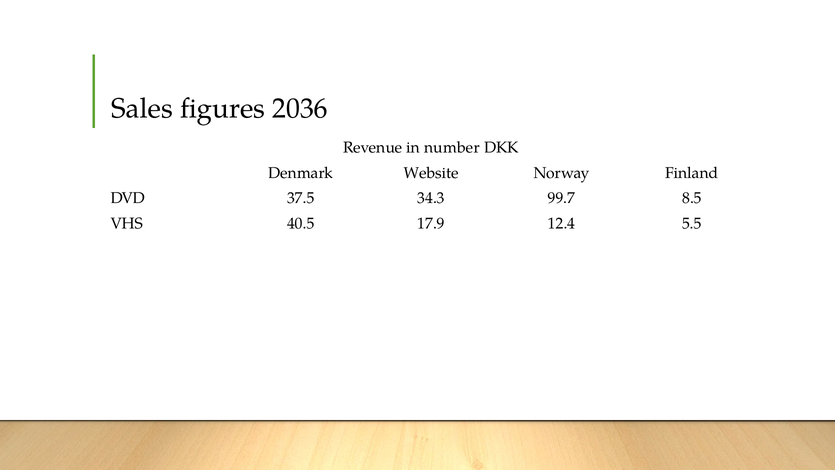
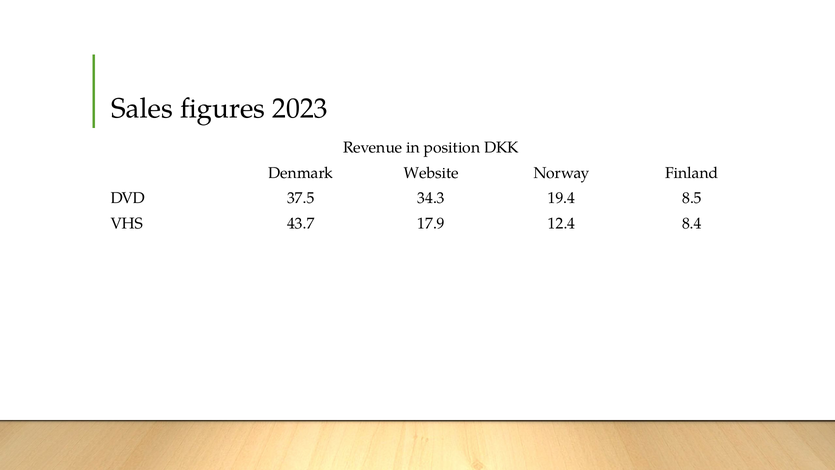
2036: 2036 -> 2023 (300, 109)
number: number -> position (452, 147)
99.7: 99.7 -> 19.4 (562, 198)
40.5: 40.5 -> 43.7 (301, 224)
5.5: 5.5 -> 8.4 (692, 224)
